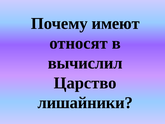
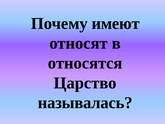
вычислил: вычислил -> относятся (85, 63)
лишайники: лишайники -> называлась (85, 103)
